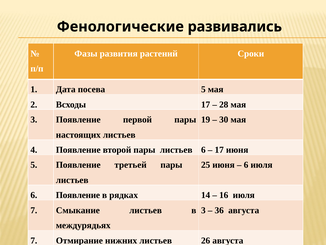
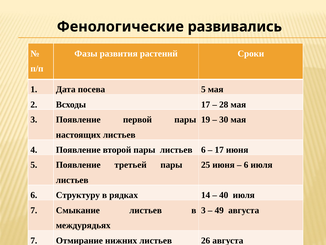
6 Появление: Появление -> Структуру (78, 195)
16: 16 -> 40 (224, 195)
36: 36 -> 49 (219, 210)
